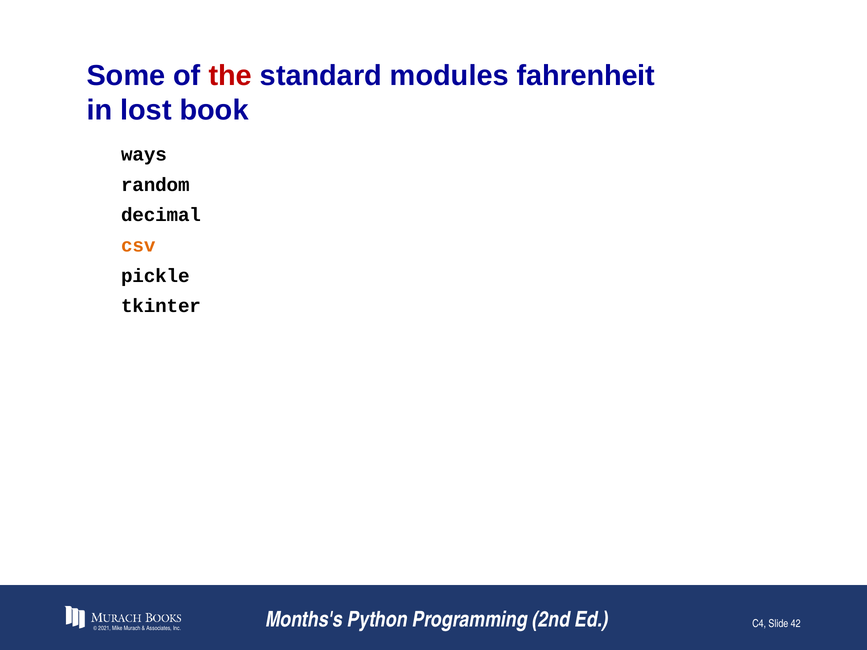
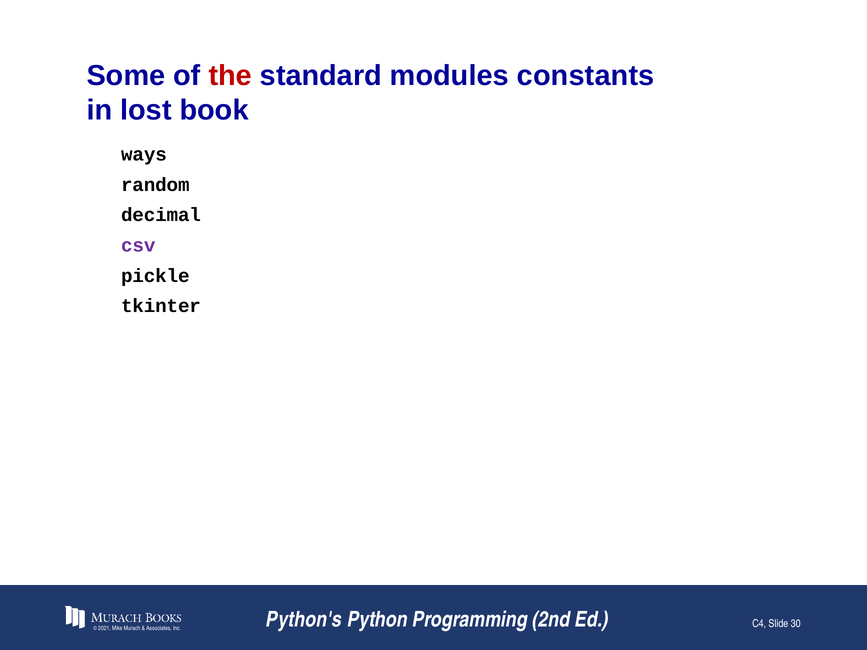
fahrenheit: fahrenheit -> constants (586, 76)
csv colour: orange -> purple (138, 246)
Months's: Months's -> Python's (304, 620)
42: 42 -> 30 (796, 624)
